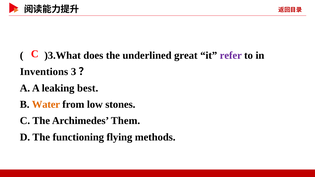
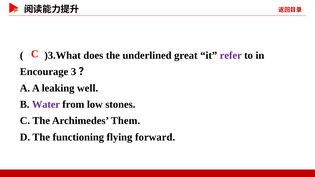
Inventions: Inventions -> Encourage (44, 72)
best: best -> well (88, 88)
Water colour: orange -> purple (46, 105)
methods: methods -> forward (155, 137)
